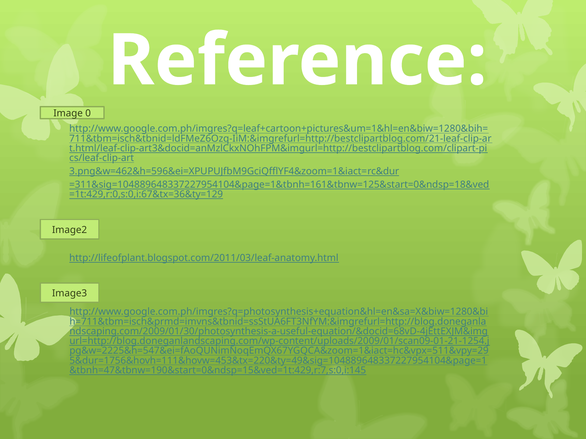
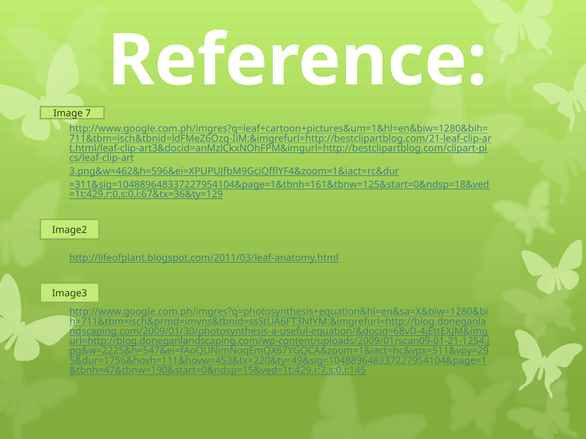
0: 0 -> 7 (88, 113)
